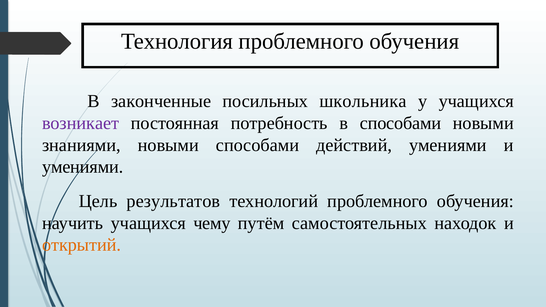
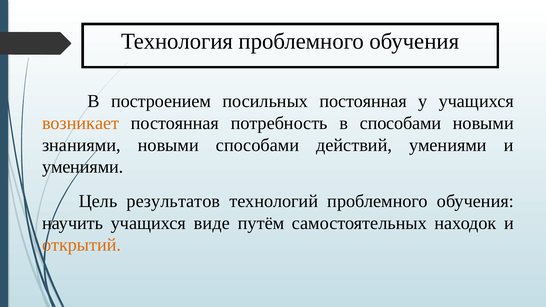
законченные: законченные -> построением (161, 101)
посильных школьника: школьника -> постоянная (363, 101)
возникает colour: purple -> orange (81, 123)
чему: чему -> виде (212, 223)
